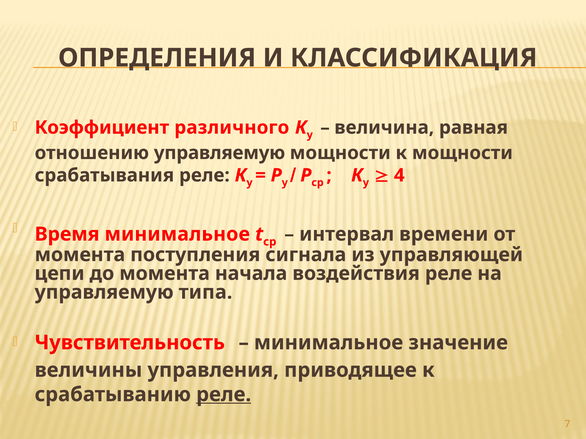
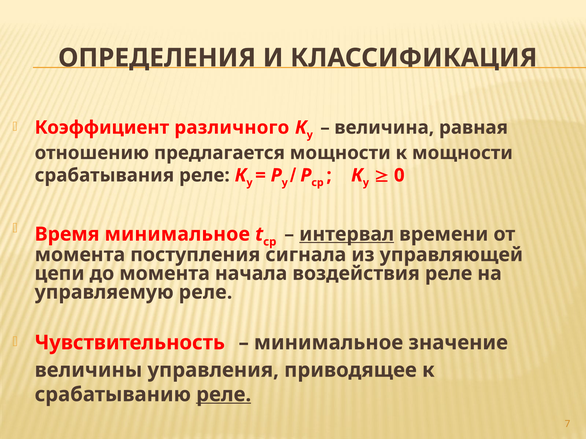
отношению управляемую: управляемую -> предлагается (219, 153)
4: 4 -> 0 (399, 176)
интервал underline: none -> present (347, 234)
управляемую типа: типа -> реле (205, 293)
